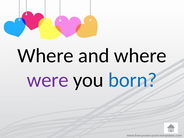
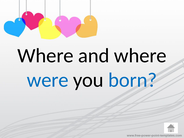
were colour: purple -> blue (48, 80)
